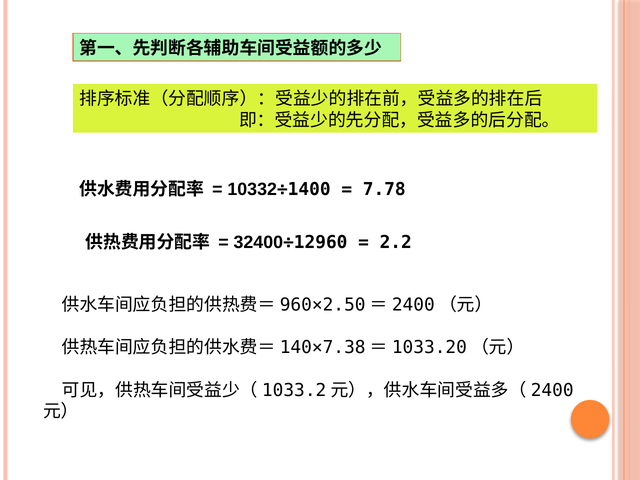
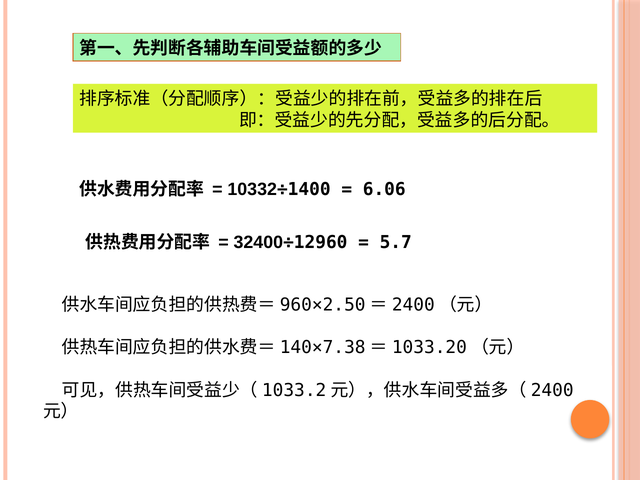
7.78: 7.78 -> 6.06 (384, 190)
2.2: 2.2 -> 5.7 (396, 243)
